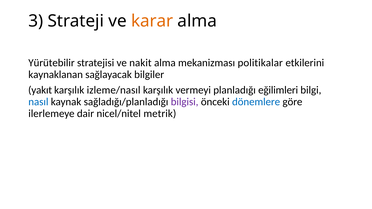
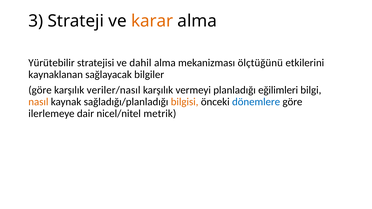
nakit: nakit -> dahil (140, 63)
politikalar: politikalar -> ölçtüğünü (260, 63)
yakıt: yakıt -> göre (40, 90)
izleme/nasıl: izleme/nasıl -> veriler/nasıl (114, 90)
nasıl colour: blue -> orange (38, 102)
bilgisi colour: purple -> orange (185, 102)
